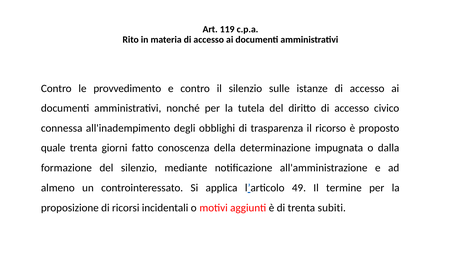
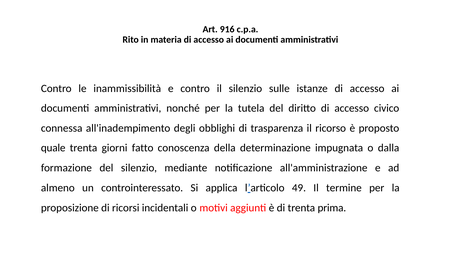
119: 119 -> 916 (227, 29)
provvedimento: provvedimento -> inammissibilità (127, 89)
subiti: subiti -> prima (332, 208)
